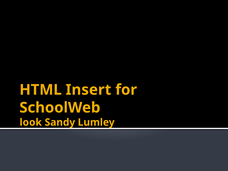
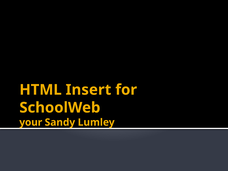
look: look -> your (31, 122)
